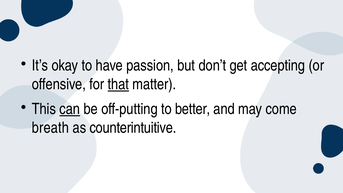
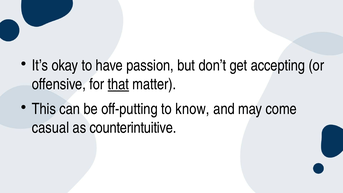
can underline: present -> none (70, 109)
better: better -> know (192, 109)
breath: breath -> casual (50, 128)
